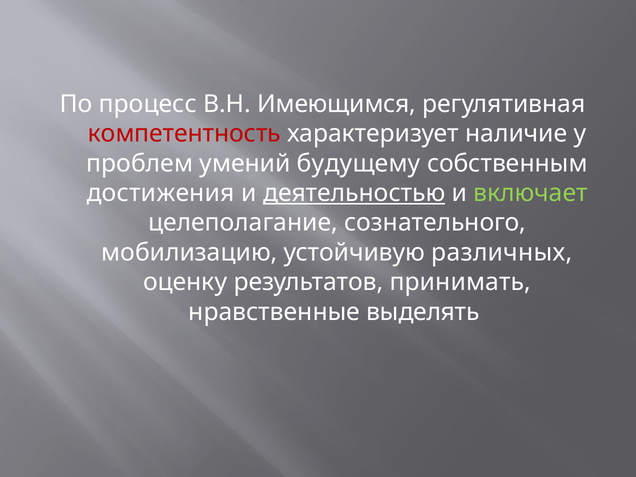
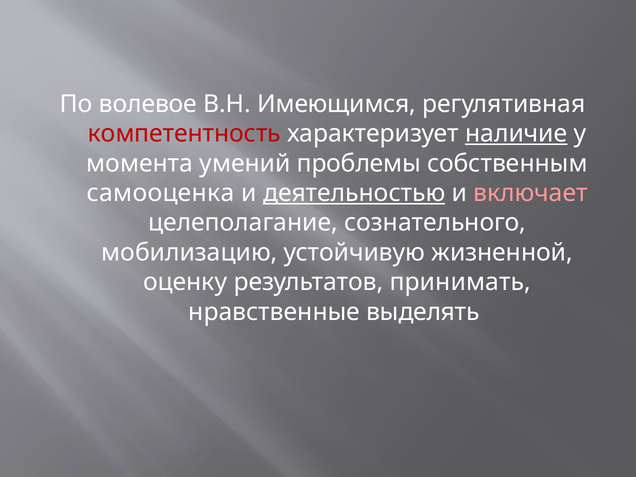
процесс: процесс -> волевое (148, 104)
наличие underline: none -> present (516, 134)
проблем: проблем -> момента (140, 163)
будущему: будущему -> проблемы (359, 163)
достижения: достижения -> самооценка (161, 193)
включает colour: light green -> pink (530, 193)
различных: различных -> жизненной (502, 253)
